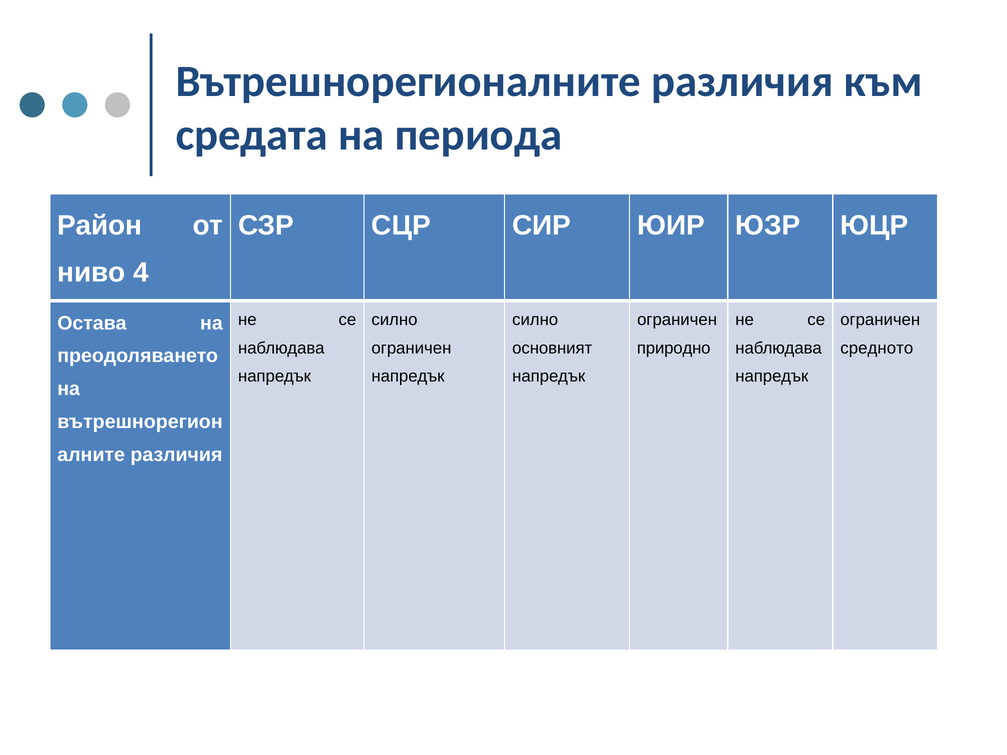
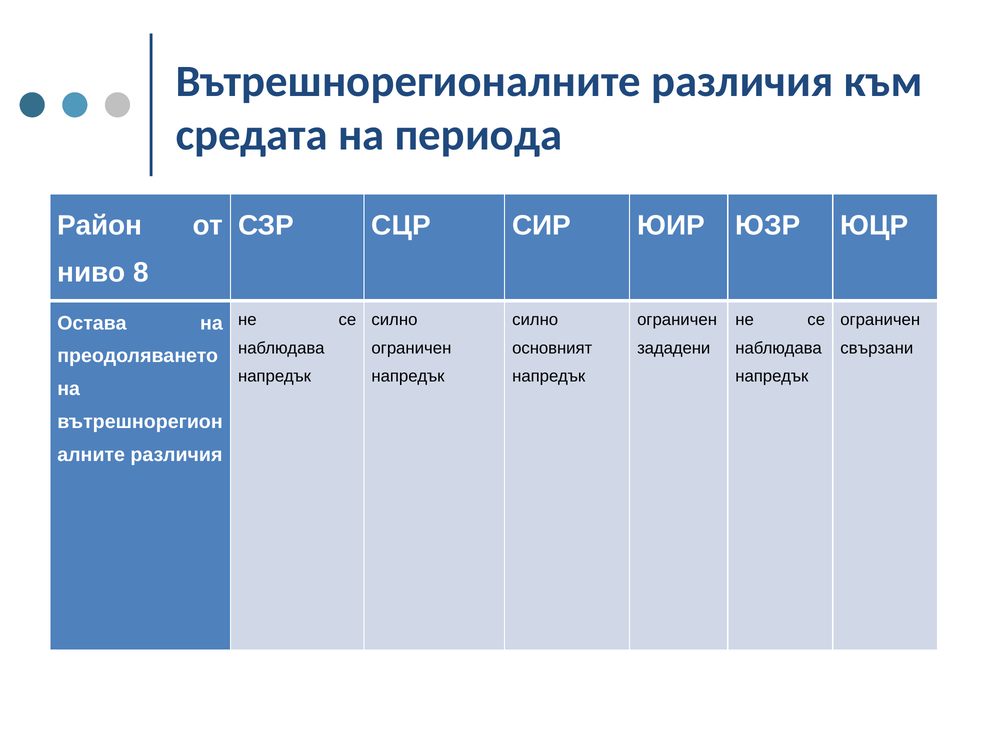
4: 4 -> 8 (141, 273)
природно: природно -> зададени (674, 348)
средното: средното -> свързани (877, 348)
